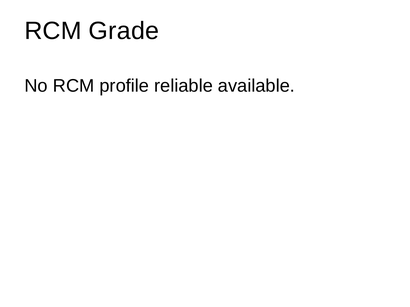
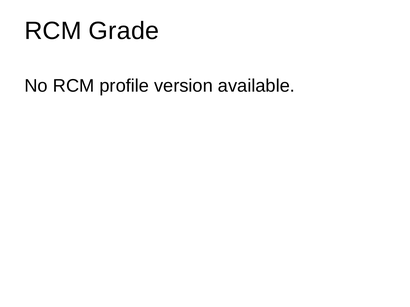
reliable: reliable -> version (184, 86)
